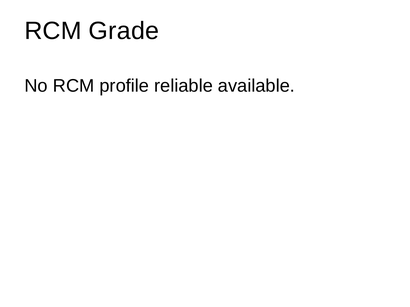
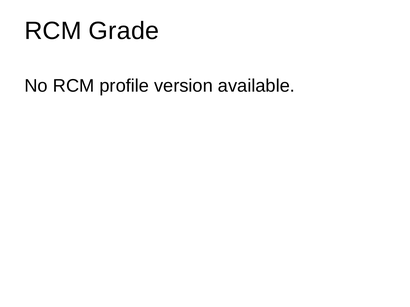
reliable: reliable -> version (184, 86)
